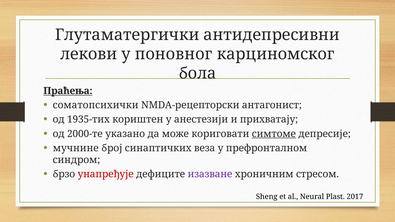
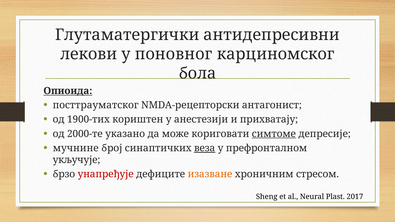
Праћења: Праћења -> Опиоида (68, 91)
соматопсихички: соматопсихички -> посттрауматског (96, 105)
1935-тих: 1935-тих -> 1900-тих (88, 120)
веза underline: none -> present (205, 148)
синдром: синдром -> укључује (76, 160)
изазване colour: purple -> orange (210, 174)
